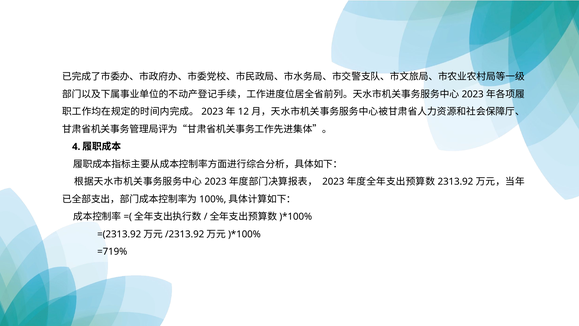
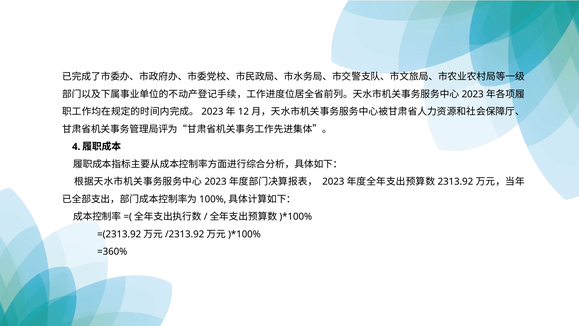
=719%: =719% -> =360% (112, 251)
